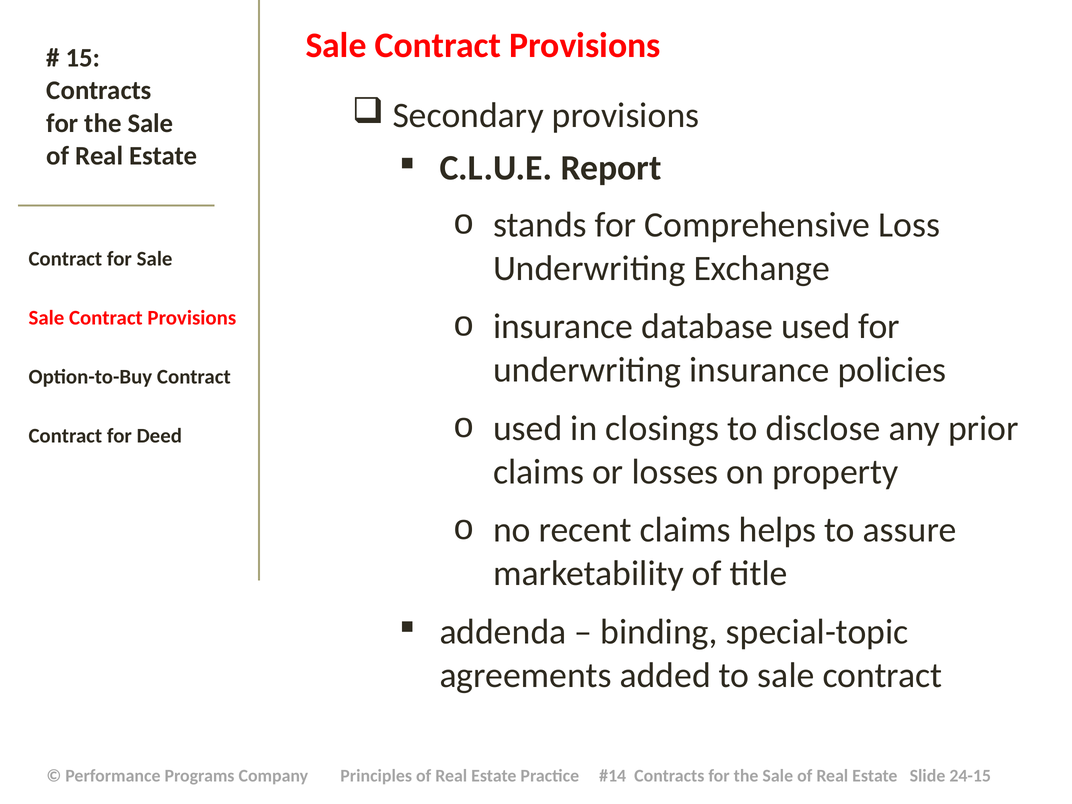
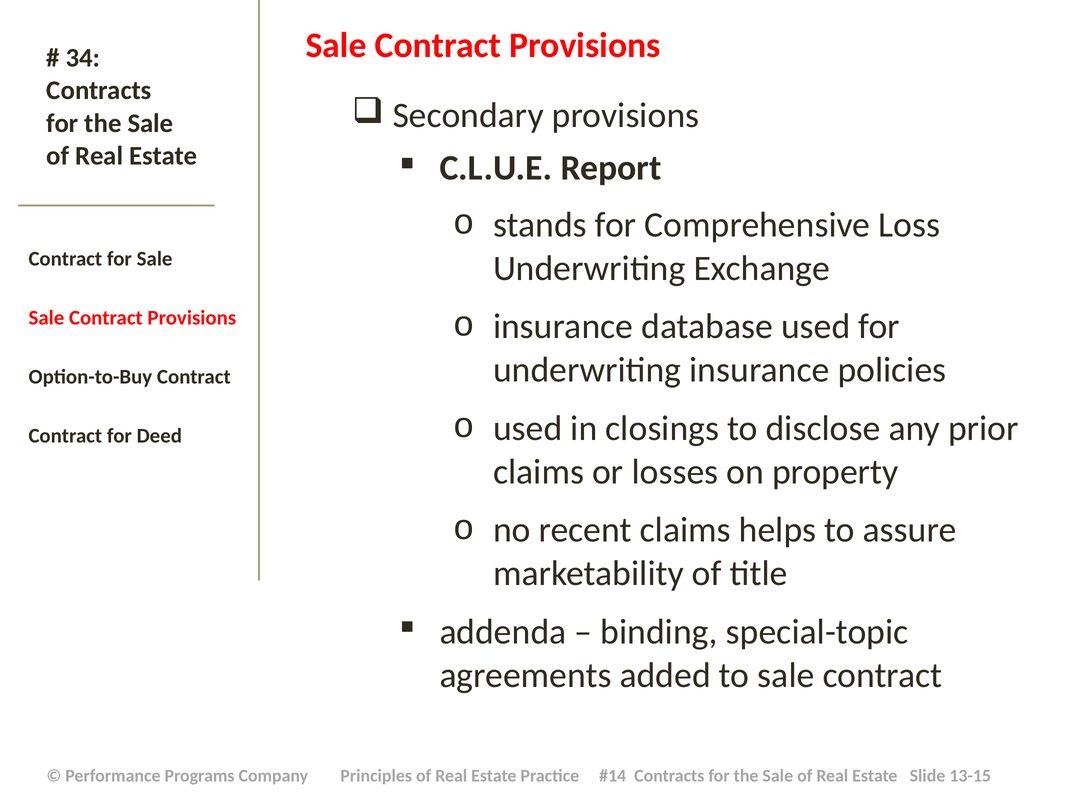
15: 15 -> 34 (83, 58)
24-15: 24-15 -> 13-15 (970, 776)
